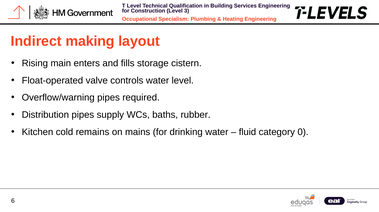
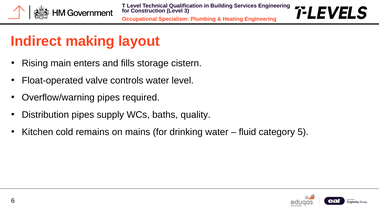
rubber: rubber -> quality (196, 115)
0: 0 -> 5 (303, 132)
